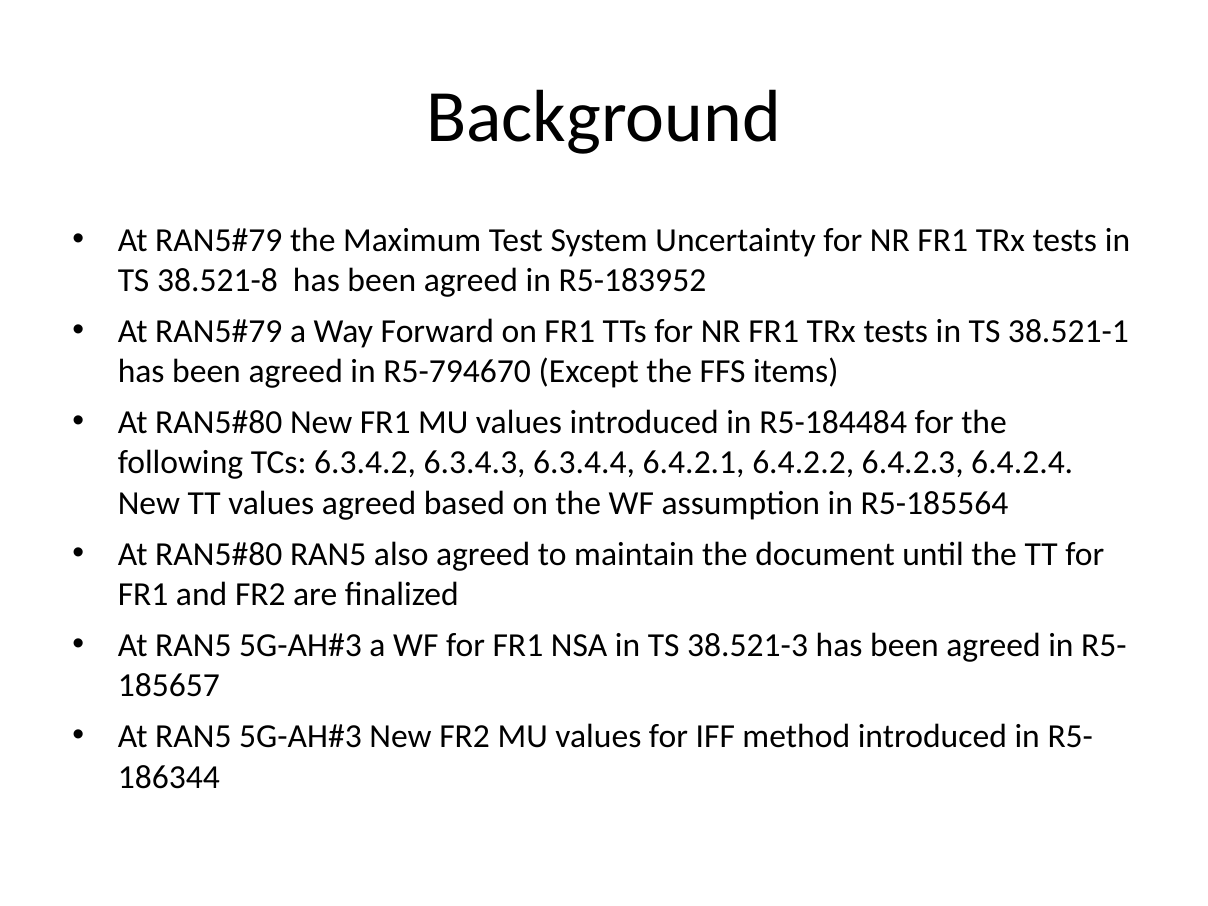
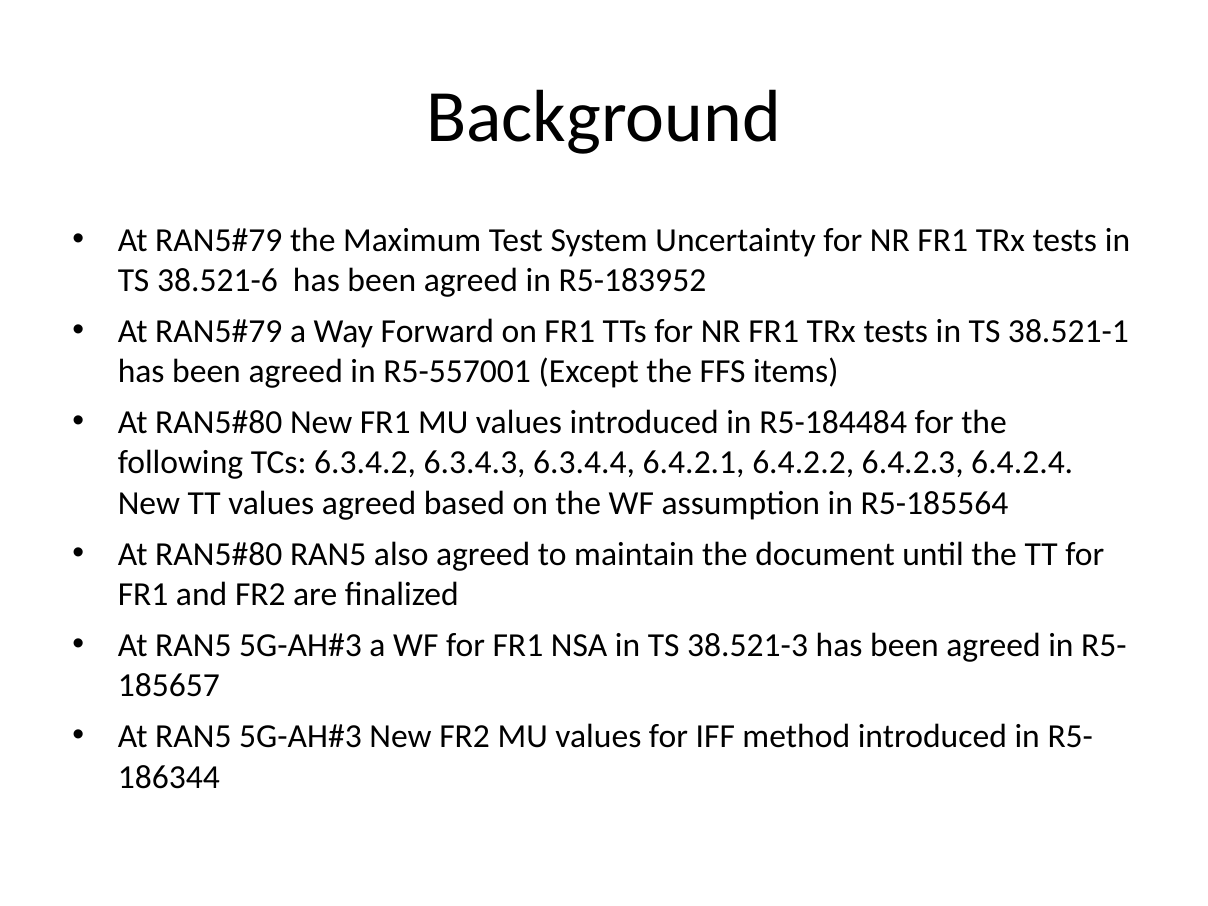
38.521-8: 38.521-8 -> 38.521-6 (217, 280)
R5-794670: R5-794670 -> R5-557001 (457, 372)
